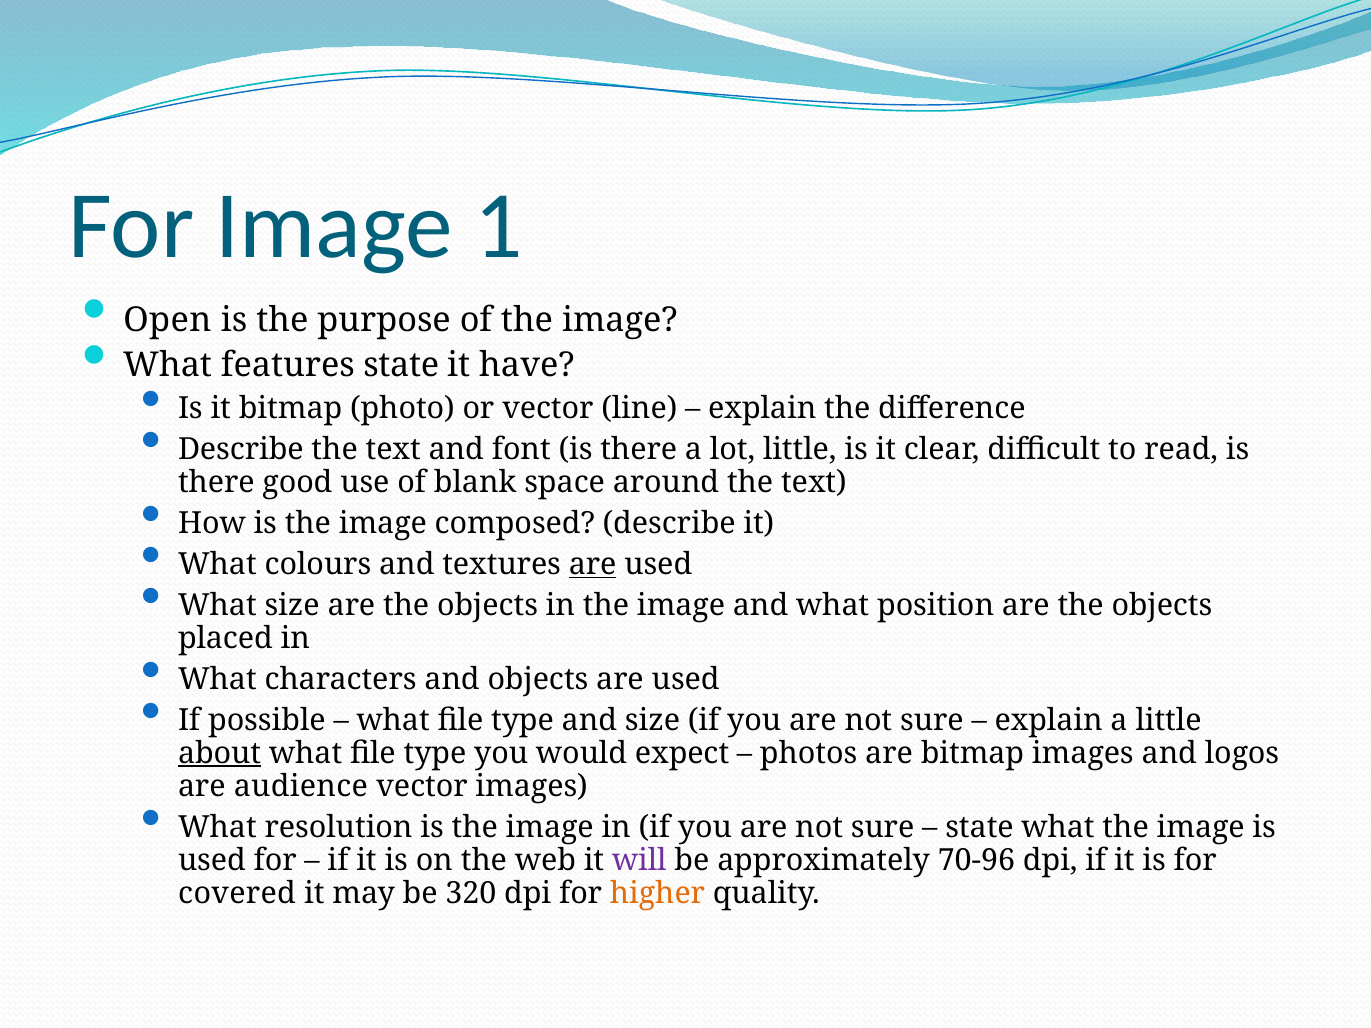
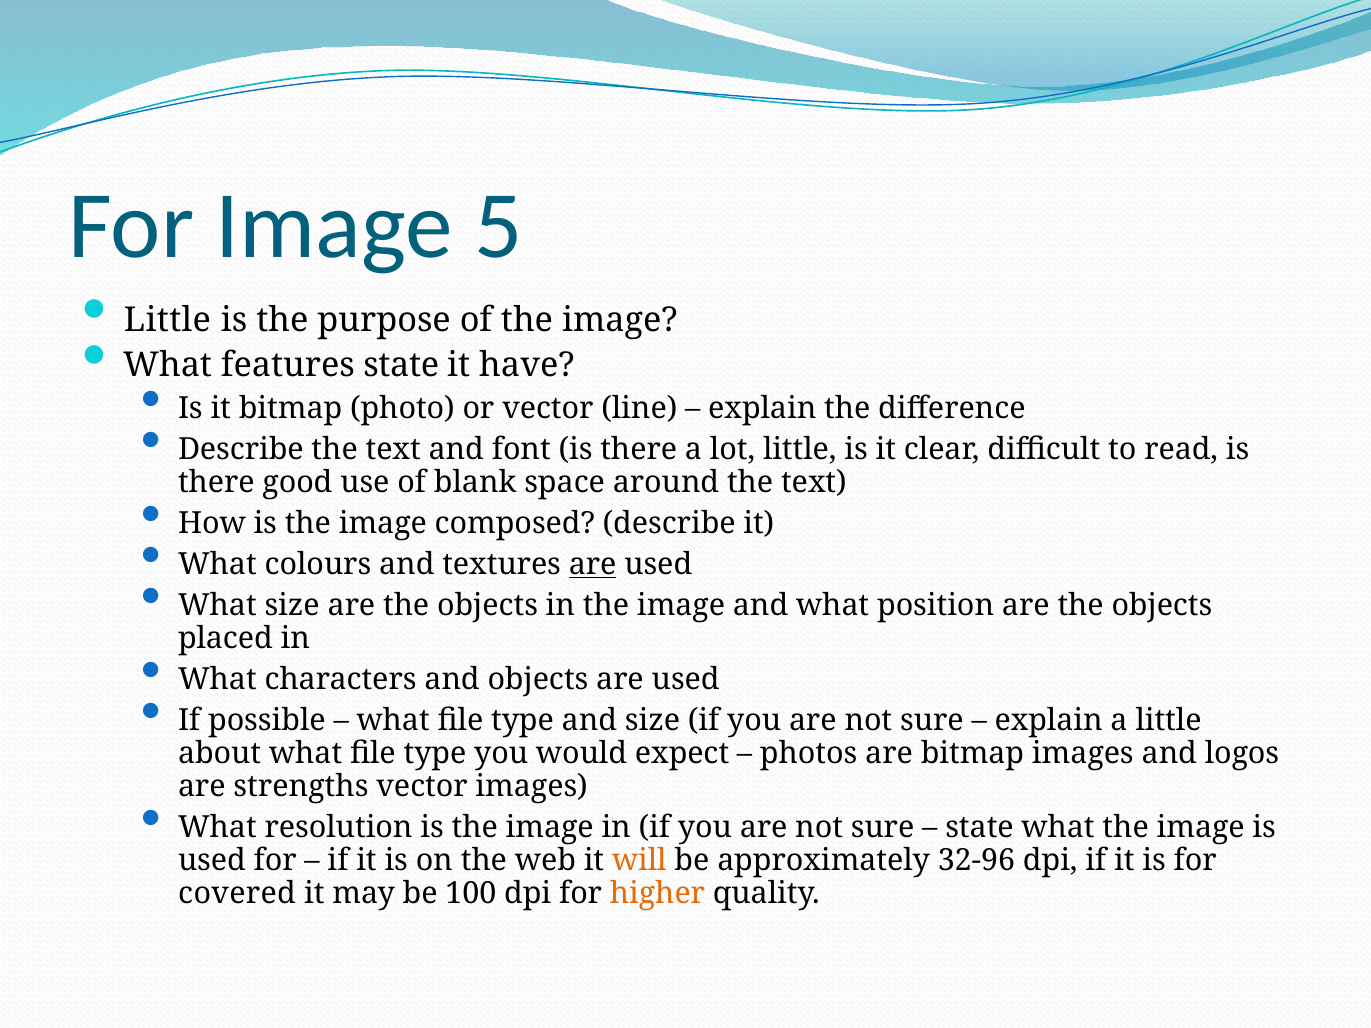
1: 1 -> 5 (498, 226)
Open: Open -> Little (167, 320)
about underline: present -> none (220, 754)
audience: audience -> strengths (301, 786)
will colour: purple -> orange (639, 860)
70-96: 70-96 -> 32-96 (976, 860)
320: 320 -> 100 (471, 893)
